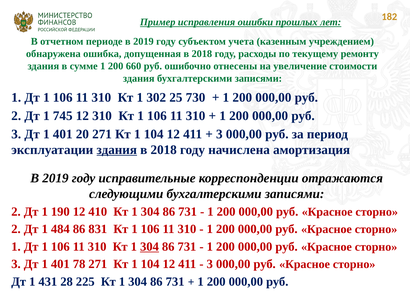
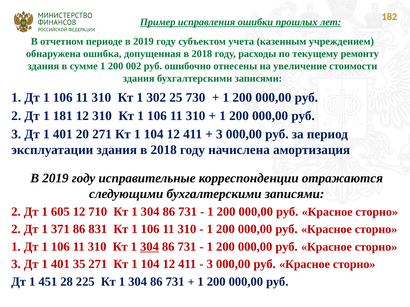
660: 660 -> 002 (134, 66)
745: 745 -> 181 (63, 116)
здания underline: present -> none (117, 150)
190: 190 -> 605 (60, 212)
410: 410 -> 710 (98, 212)
484: 484 -> 371 (60, 230)
78: 78 -> 35 (79, 265)
431: 431 -> 451 (48, 282)
